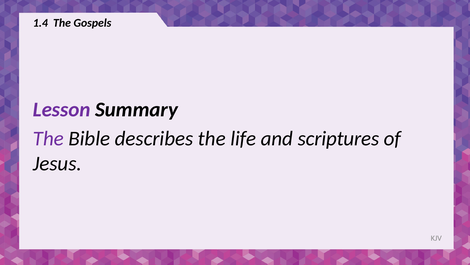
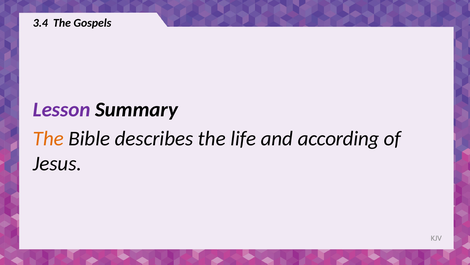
1.4: 1.4 -> 3.4 (40, 23)
The colour: purple -> orange (48, 139)
scriptures: scriptures -> according (339, 139)
